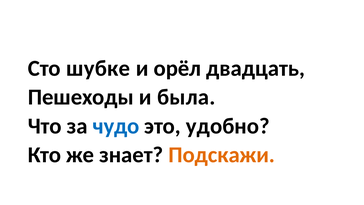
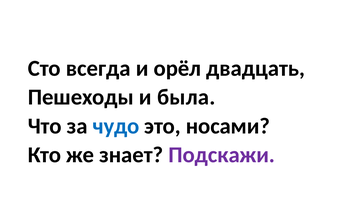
шубке: шубке -> всегда (98, 68)
удобно: удобно -> носами (228, 126)
Подскажи colour: orange -> purple (222, 155)
